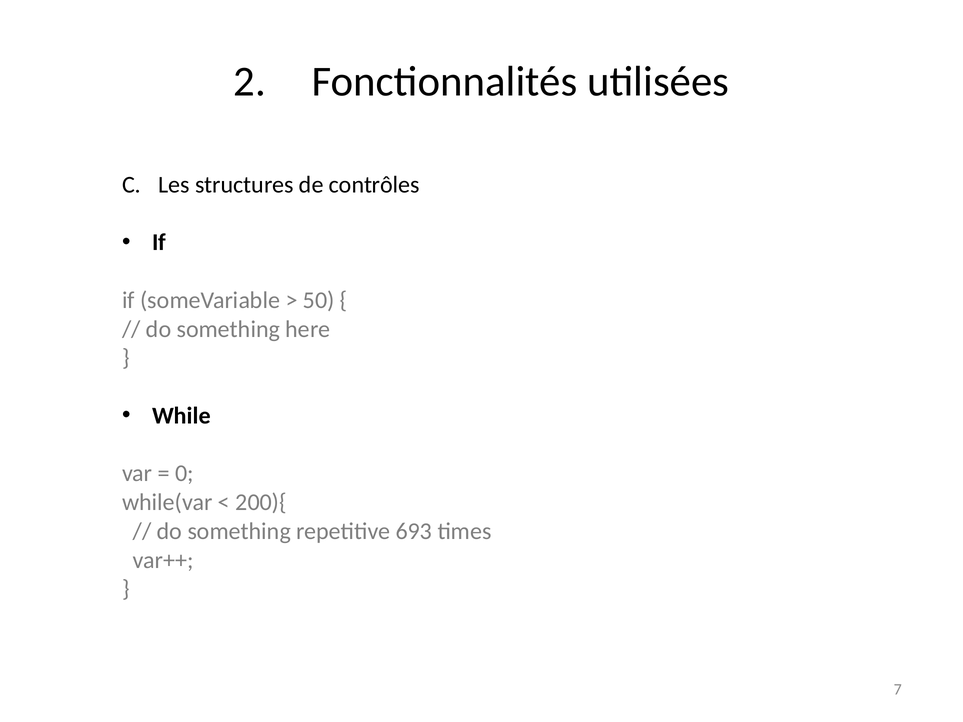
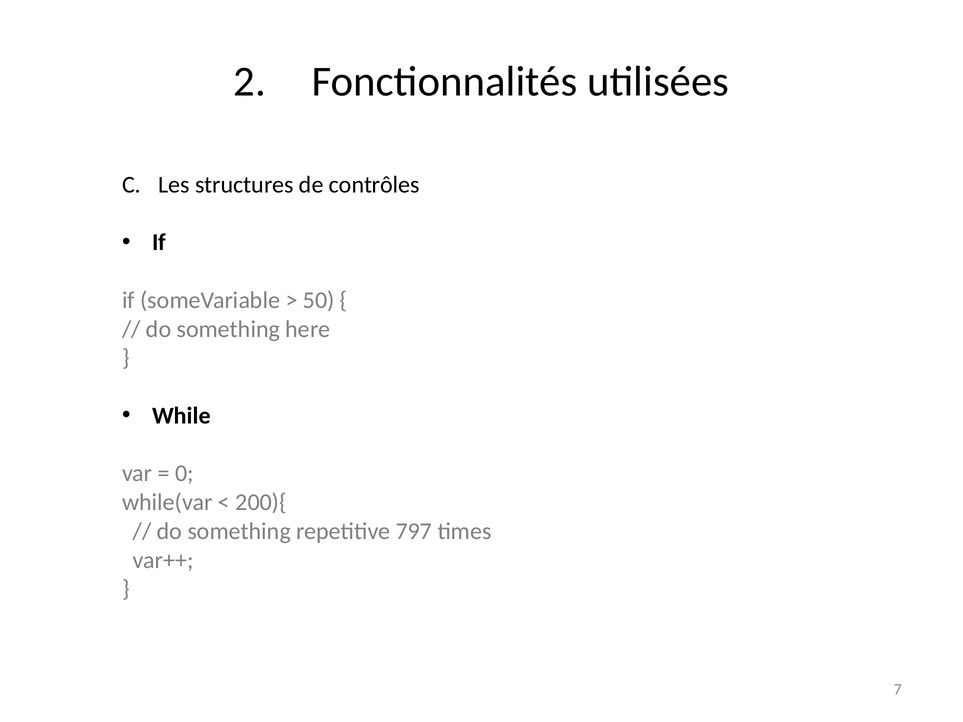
693: 693 -> 797 (414, 531)
